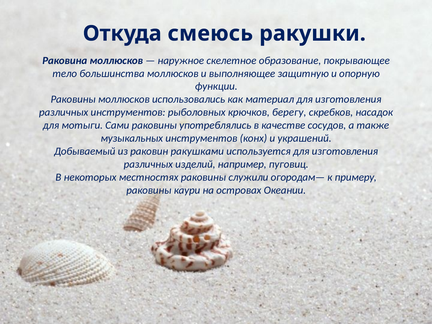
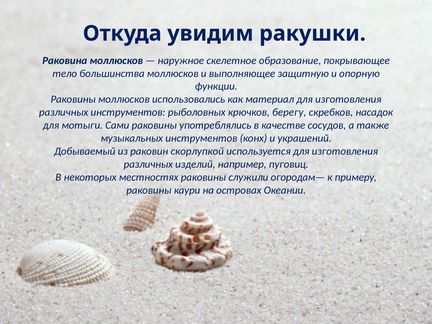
смеюсь: смеюсь -> увидим (210, 33)
ракушками: ракушками -> скорлупкой (197, 151)
